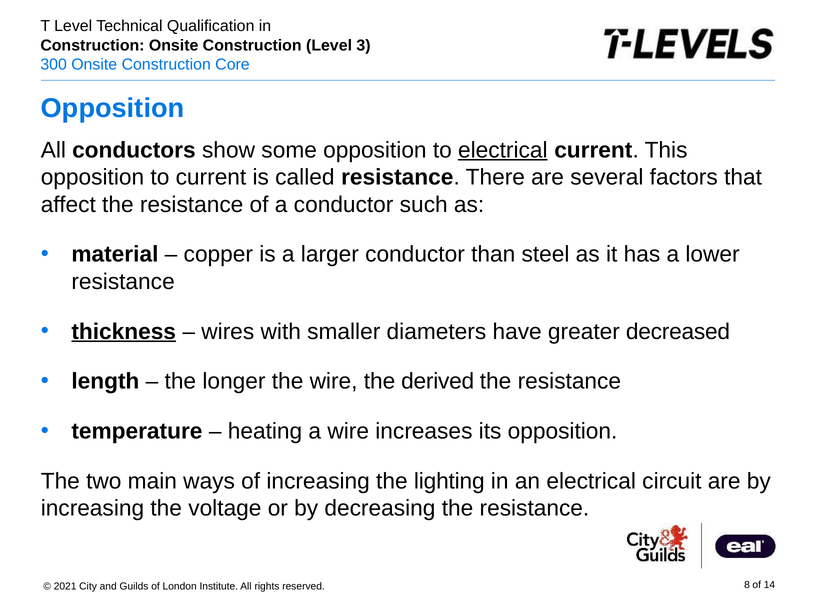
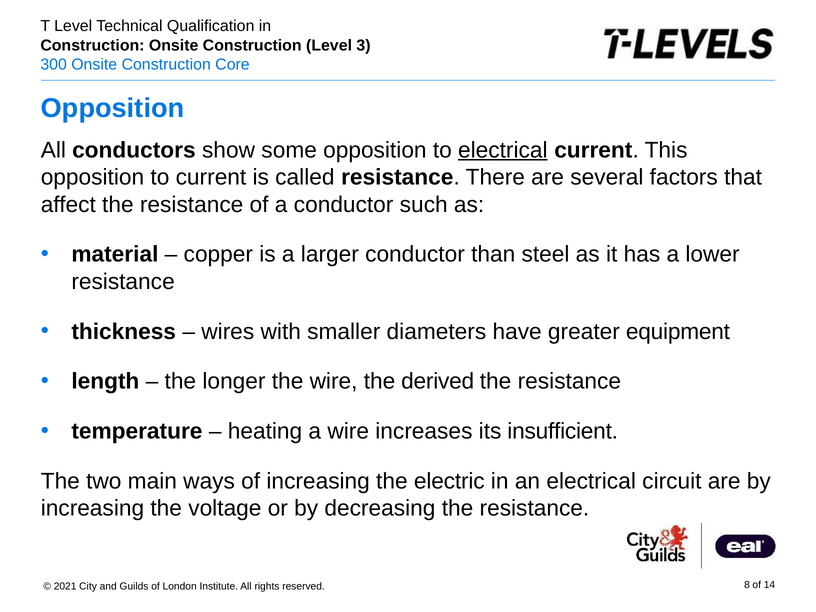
thickness underline: present -> none (124, 332)
decreased: decreased -> equipment (678, 332)
its opposition: opposition -> insufficient (563, 431)
lighting: lighting -> electric (449, 481)
